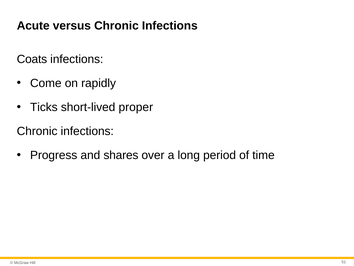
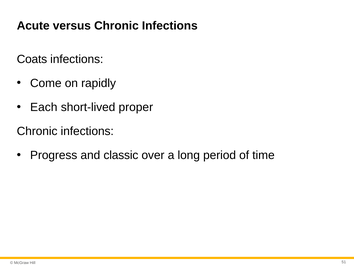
Ticks: Ticks -> Each (44, 107)
shares: shares -> classic (121, 155)
